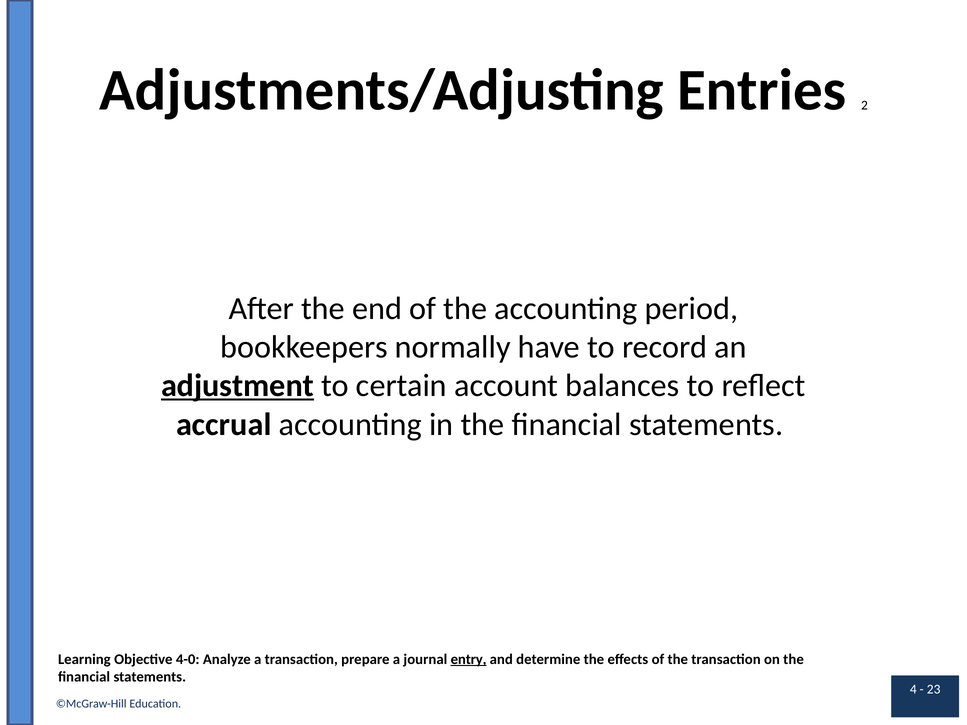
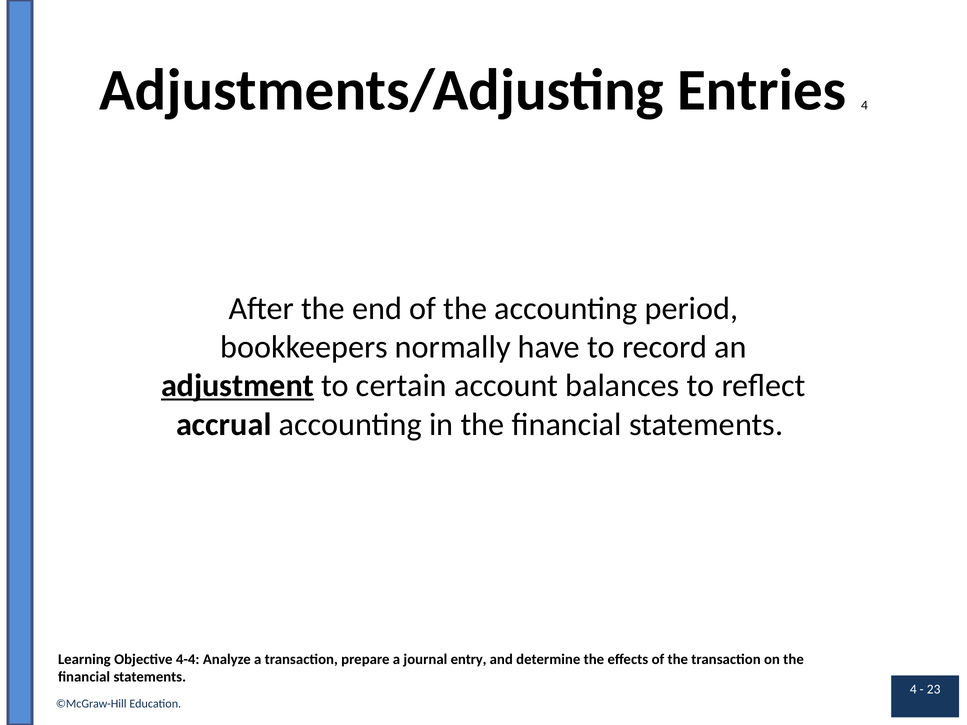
Entries 2: 2 -> 4 (864, 105)
4-0: 4-0 -> 4-4 (188, 659)
entry underline: present -> none (469, 659)
